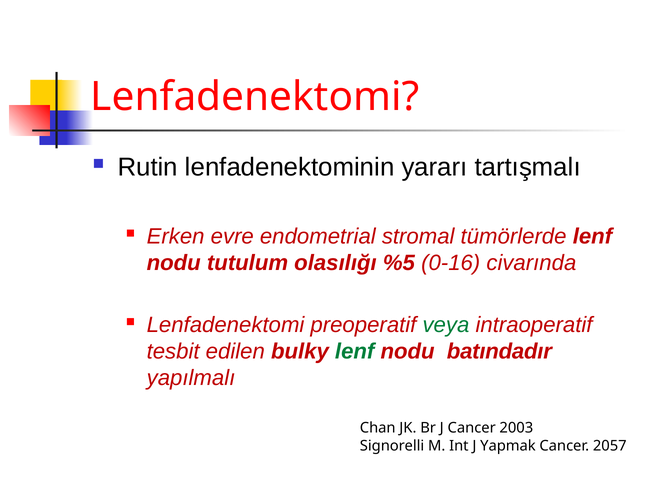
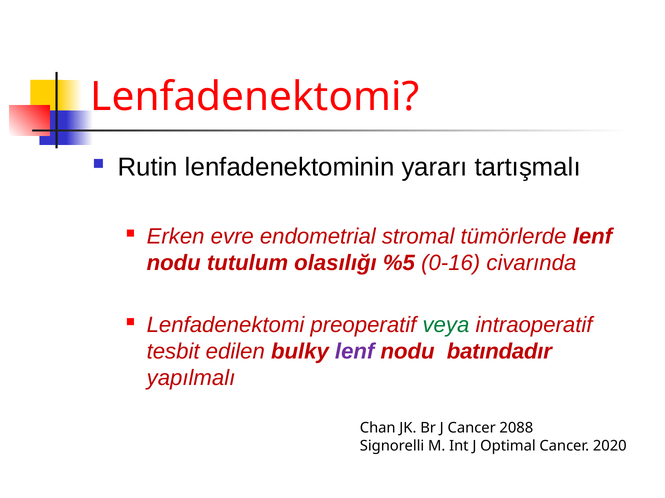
lenf colour: green -> purple (355, 352)
2003: 2003 -> 2088 (516, 429)
Yapmak: Yapmak -> Optimal (508, 446)
2057: 2057 -> 2020 (610, 446)
